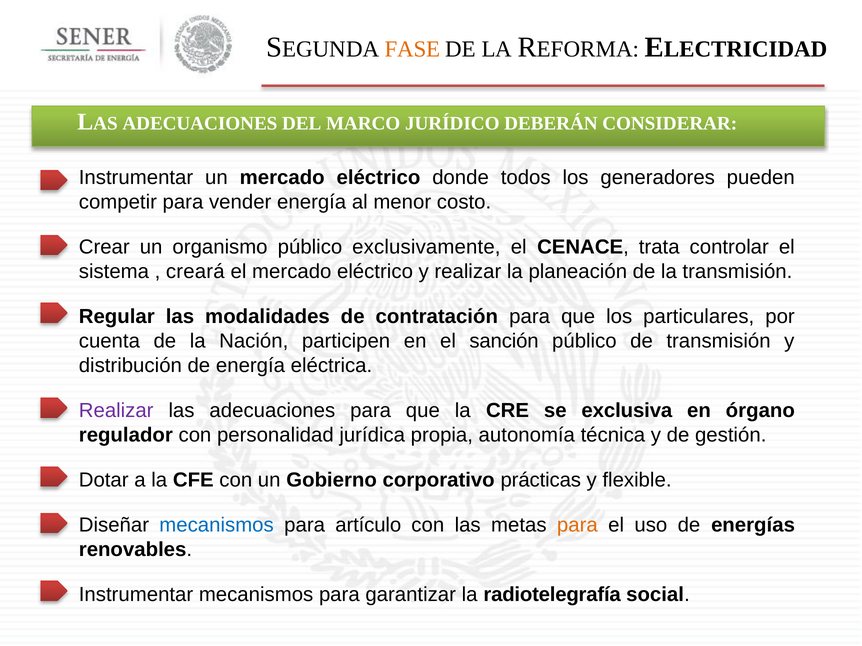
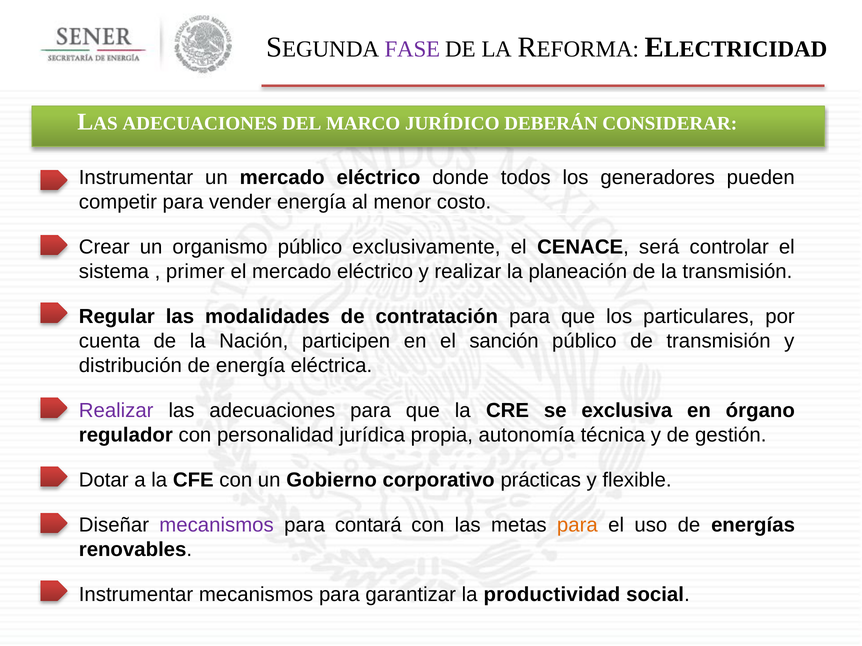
FASE colour: orange -> purple (412, 49)
trata: trata -> será (659, 247)
creará: creará -> primer (195, 272)
mecanismos colour: blue -> purple (217, 525)
artículo: artículo -> contará (368, 525)
radiotelegrafía: radiotelegrafía -> productividad (552, 595)
